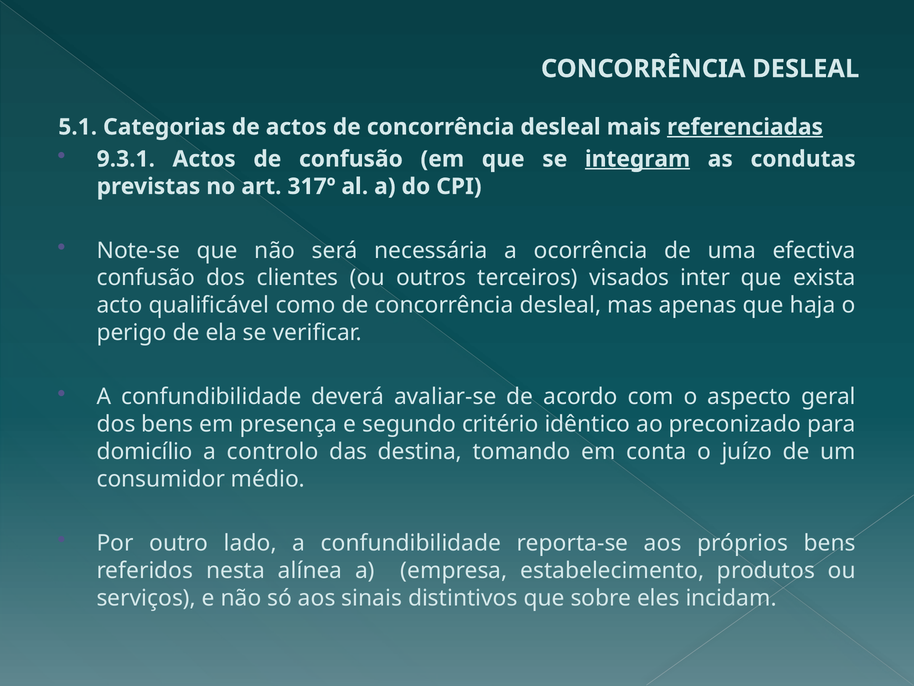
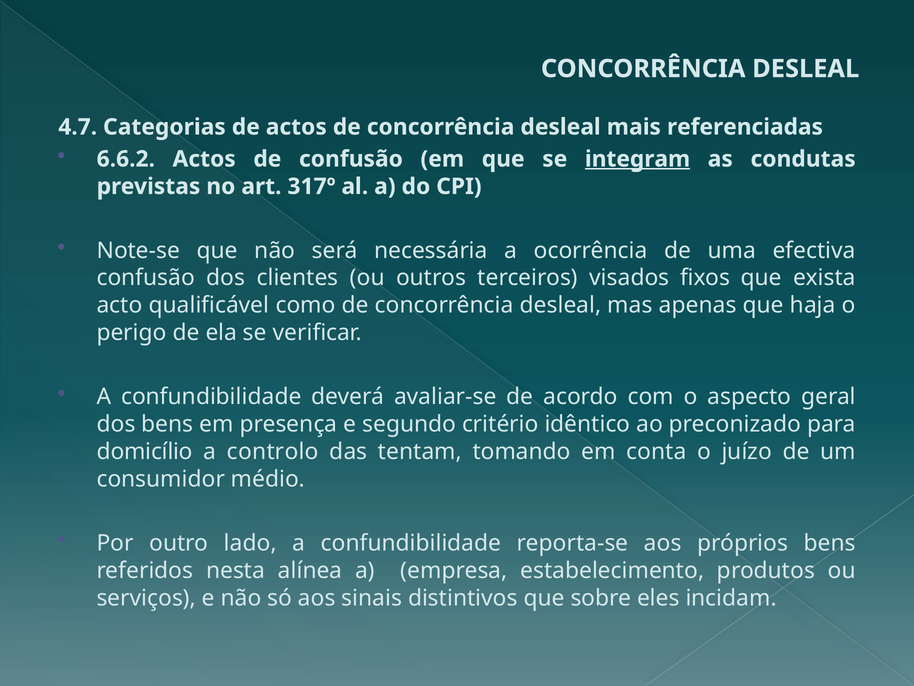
5.1: 5.1 -> 4.7 (78, 127)
referenciadas underline: present -> none (745, 127)
9.3.1: 9.3.1 -> 6.6.2 (126, 159)
inter: inter -> fixos (705, 278)
destina: destina -> tentam (420, 451)
